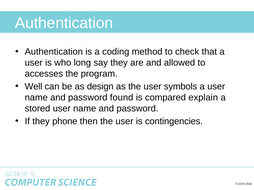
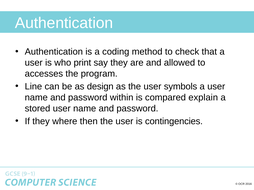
long: long -> print (82, 63)
Well: Well -> Line (33, 87)
found: found -> within (122, 98)
phone: phone -> where (65, 122)
